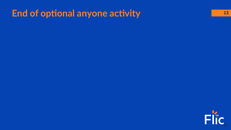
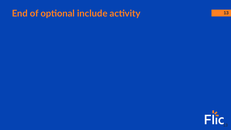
anyone: anyone -> include (92, 14)
